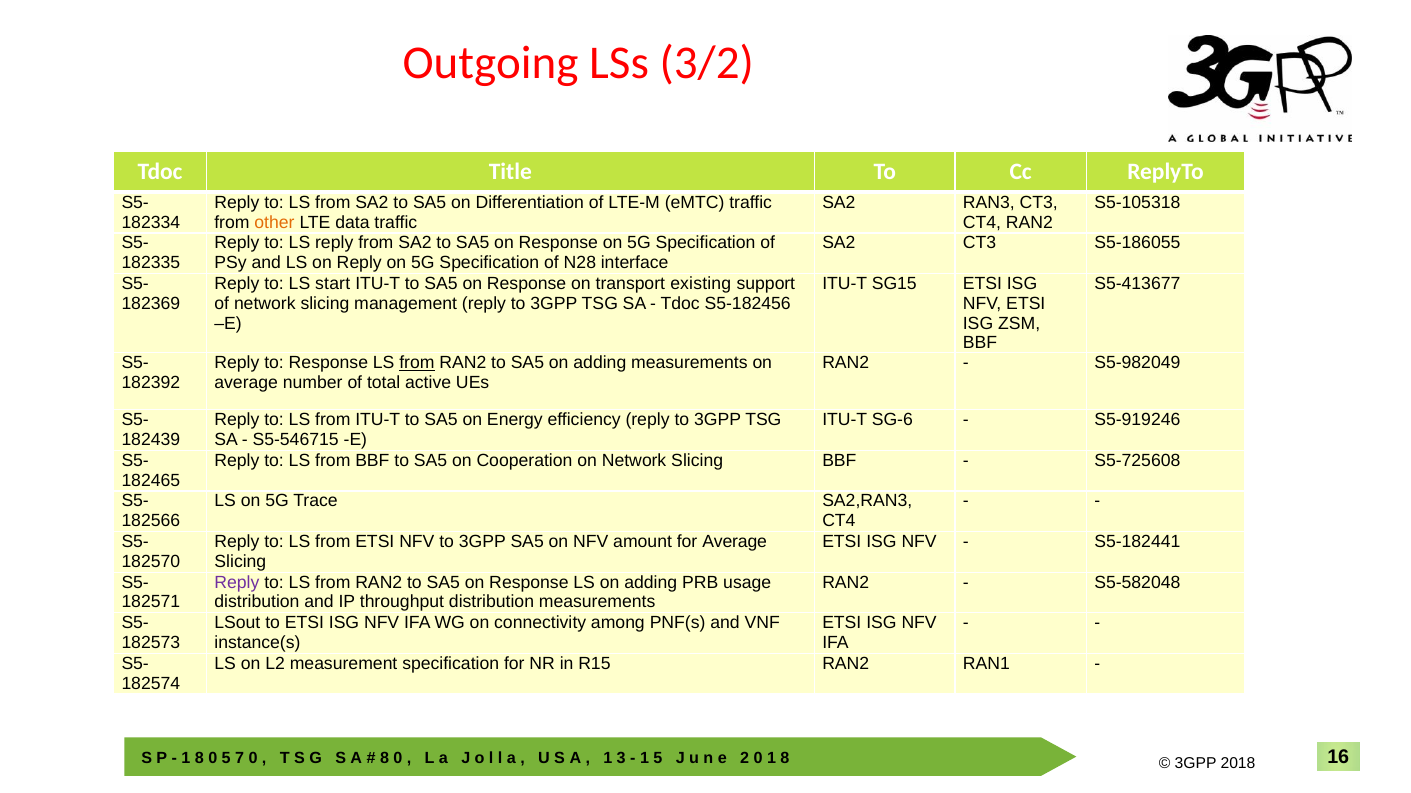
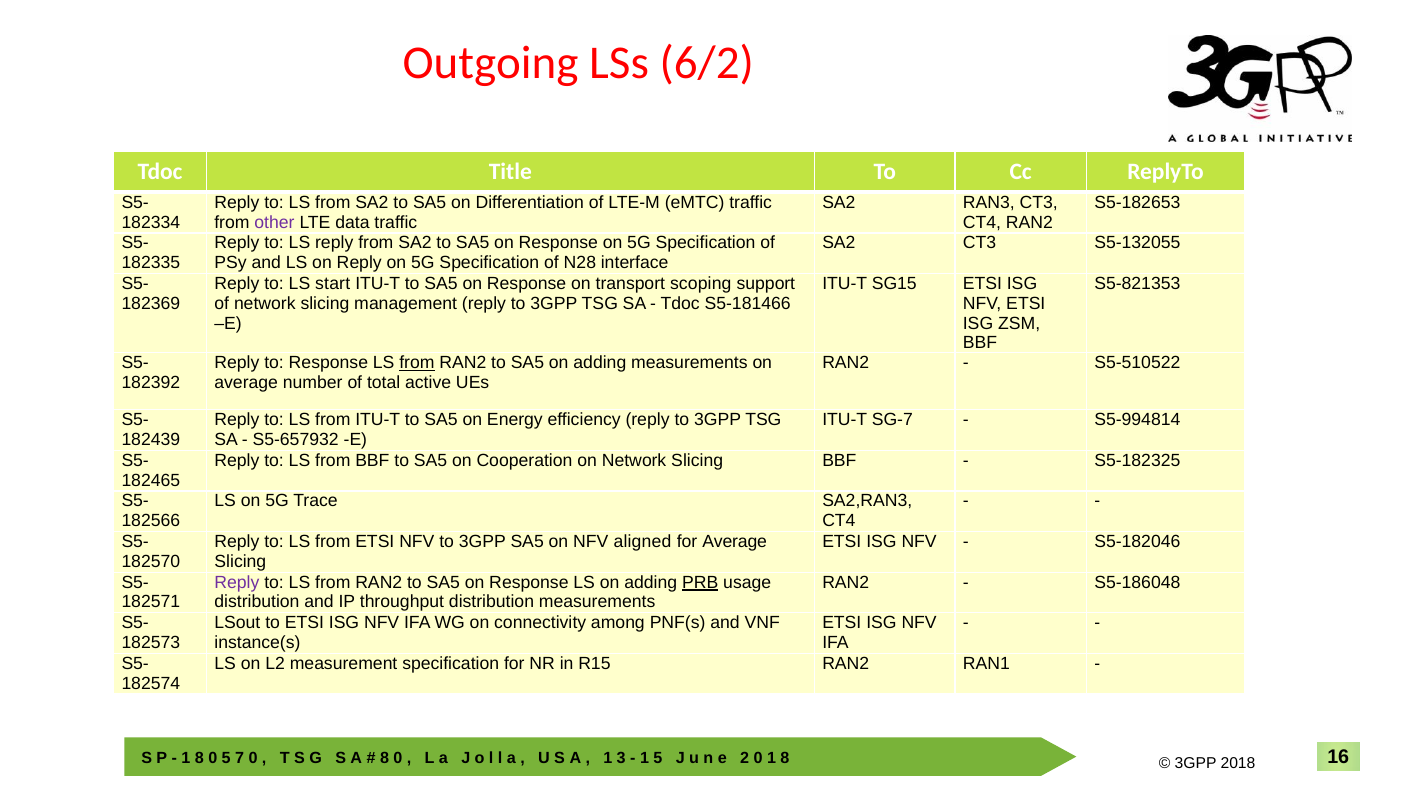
3/2: 3/2 -> 6/2 (707, 63)
S5-105318: S5-105318 -> S5-182653 (1137, 203)
other colour: orange -> purple (275, 222)
S5-186055: S5-186055 -> S5-132055 (1137, 243)
existing: existing -> scoping (701, 284)
S5-413677: S5-413677 -> S5-821353 (1137, 284)
S5-182456: S5-182456 -> S5-181466 (748, 304)
S5-982049: S5-982049 -> S5-510522 (1137, 363)
SG-6: SG-6 -> SG-7 (892, 420)
S5-919246: S5-919246 -> S5-994814 (1137, 420)
S5-546715: S5-546715 -> S5-657932 (296, 440)
S5-725608: S5-725608 -> S5-182325 (1137, 461)
amount: amount -> aligned (642, 542)
S5-182441: S5-182441 -> S5-182046 (1137, 542)
PRB underline: none -> present (700, 583)
S5-582048: S5-582048 -> S5-186048 (1137, 583)
